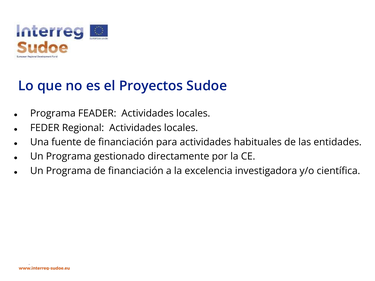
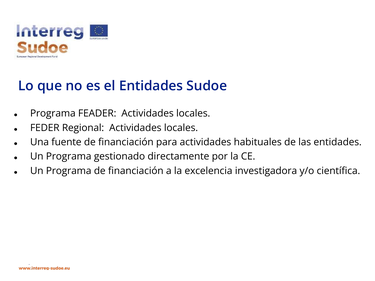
el Proyectos: Proyectos -> Entidades (151, 86)
